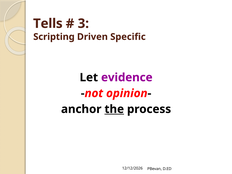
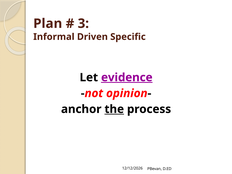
Tells: Tells -> Plan (48, 24)
Scripting: Scripting -> Informal (54, 37)
evidence underline: none -> present (127, 77)
